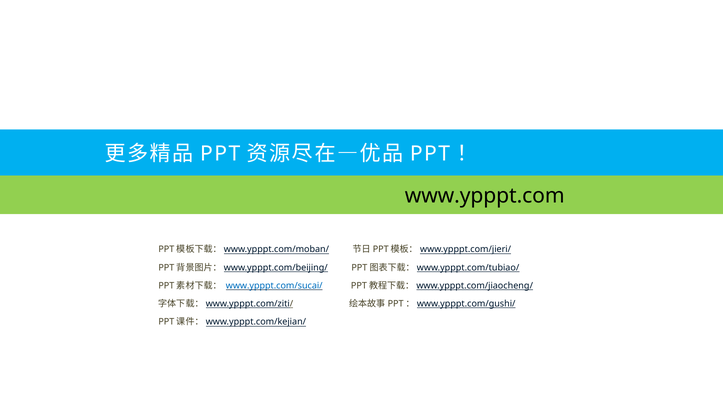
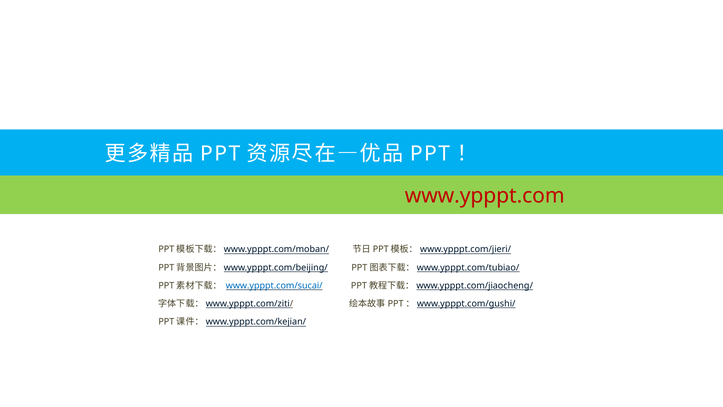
www.ypppt.com colour: black -> red (485, 196)
